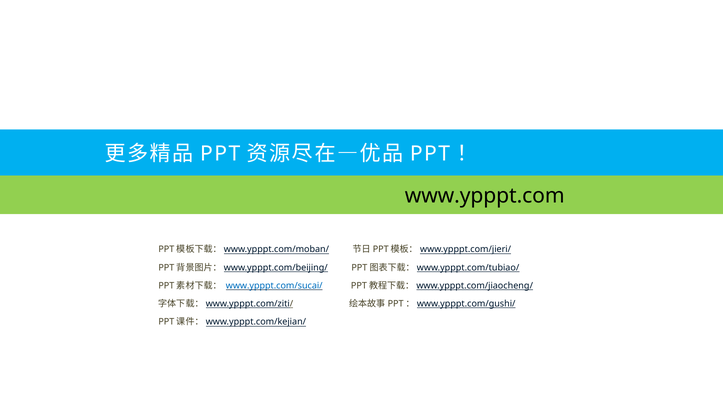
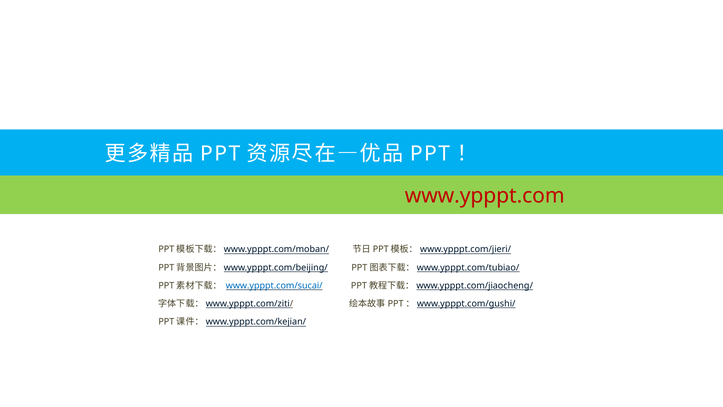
www.ypppt.com colour: black -> red (485, 196)
